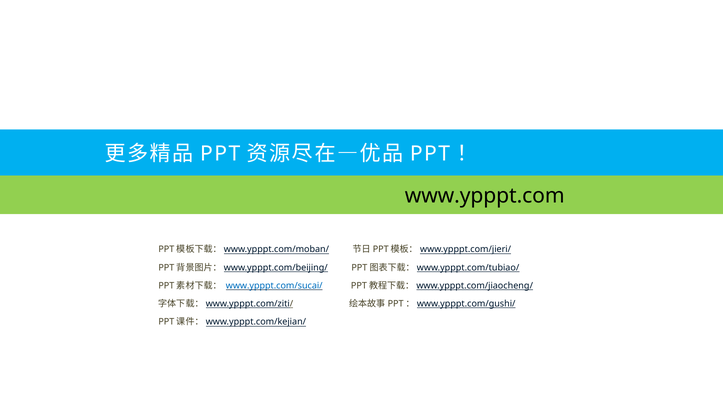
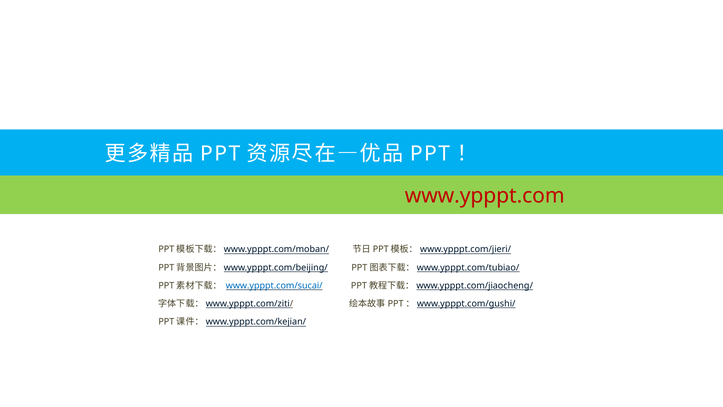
www.ypppt.com colour: black -> red (485, 196)
